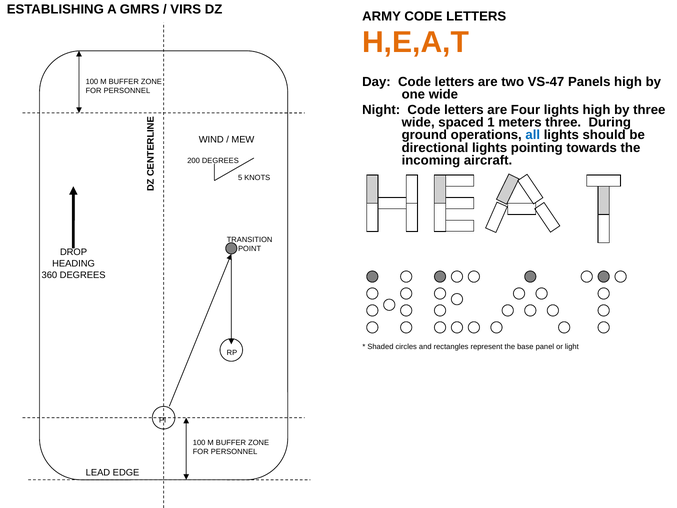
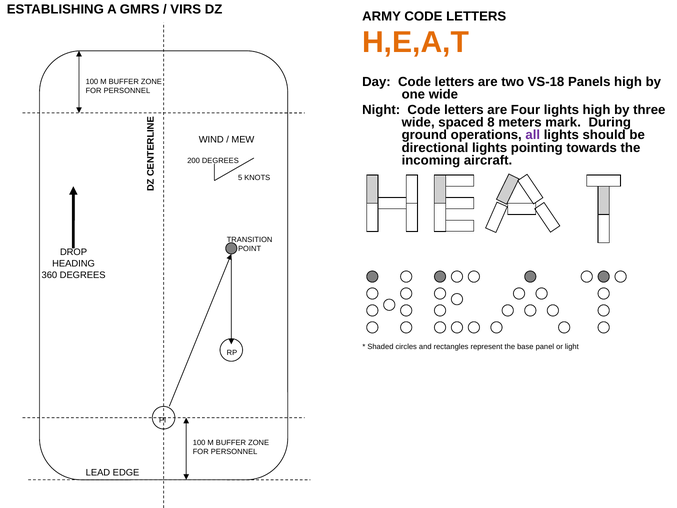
VS-47: VS-47 -> VS-18 (546, 82)
1: 1 -> 8 (491, 122)
meters three: three -> mark (563, 122)
all colour: blue -> purple (533, 135)
